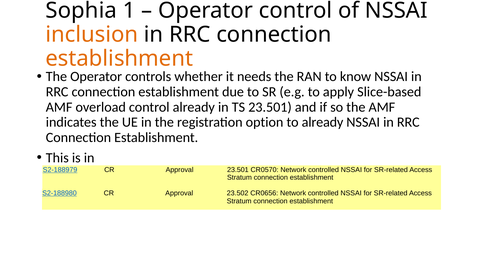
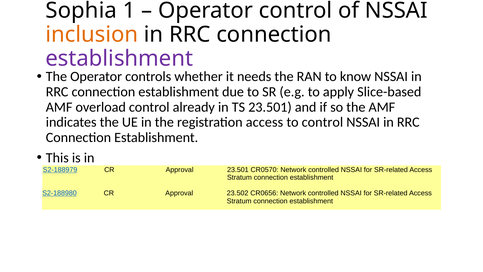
establishment colour: orange -> purple (119, 58)
registration option: option -> access (264, 122)
to already: already -> control (322, 122)
